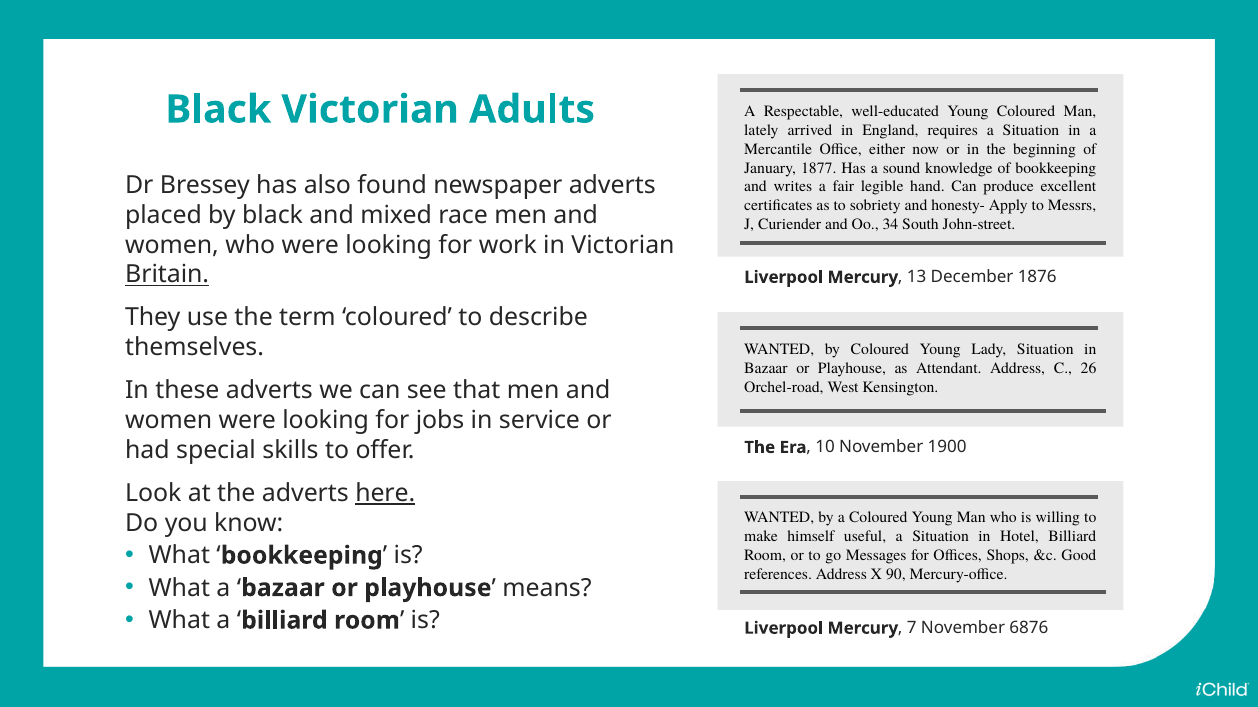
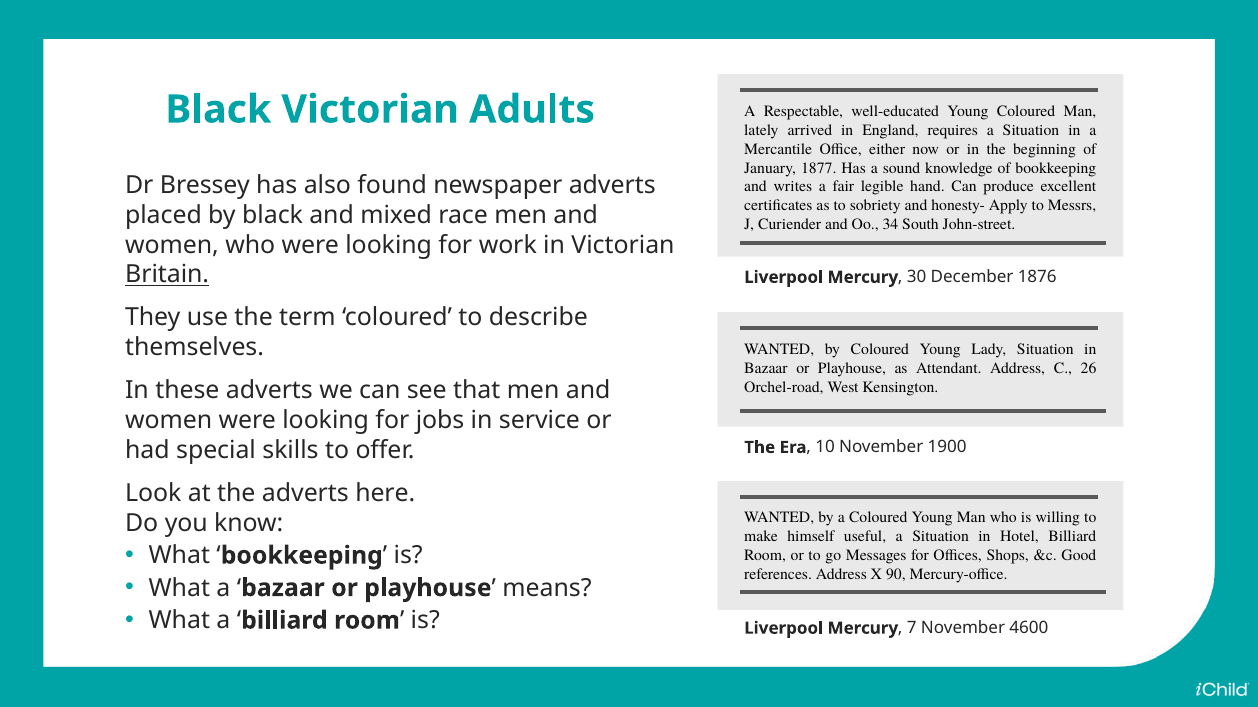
13: 13 -> 30 (917, 277)
here underline: present -> none (385, 494)
6876: 6876 -> 4600 (1029, 629)
